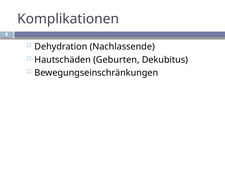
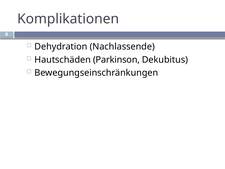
Geburten: Geburten -> Parkinson (116, 60)
